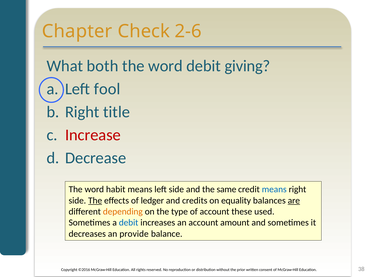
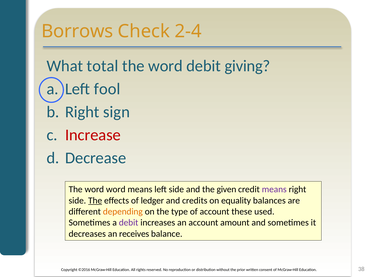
Chapter: Chapter -> Borrows (77, 31)
2-6: 2-6 -> 2-4 (188, 31)
both: both -> total (103, 66)
title: title -> sign (117, 112)
word habit: habit -> word (116, 189)
same: same -> given (226, 189)
means colour: blue -> purple (274, 189)
are underline: present -> none (294, 200)
debit colour: blue -> purple (129, 222)
provide: provide -> receives (134, 234)
